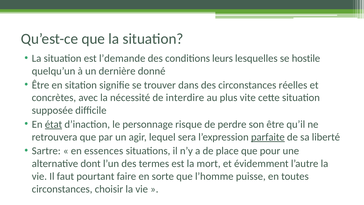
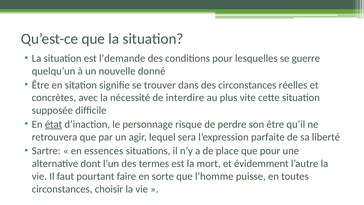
conditions leurs: leurs -> pour (222, 58)
hostile: hostile -> guerre (306, 58)
dernière: dernière -> nouvelle (117, 71)
parfaite underline: present -> none (268, 137)
